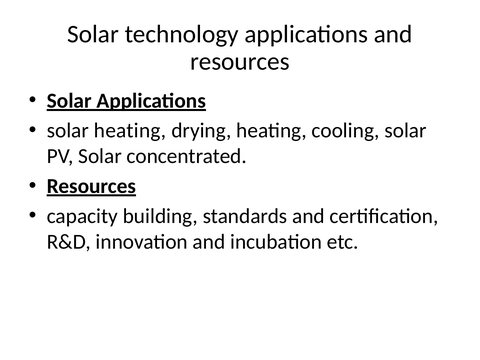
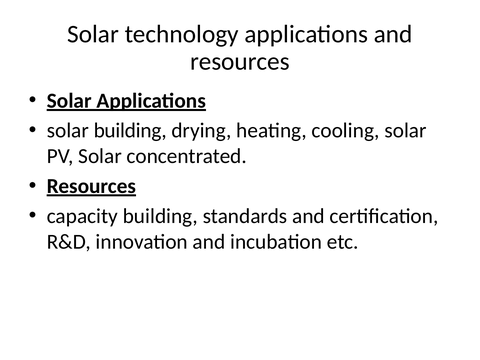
solar heating: heating -> building (130, 131)
